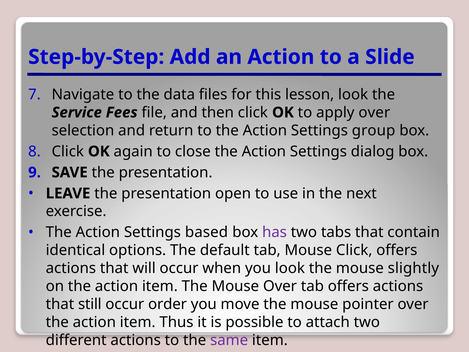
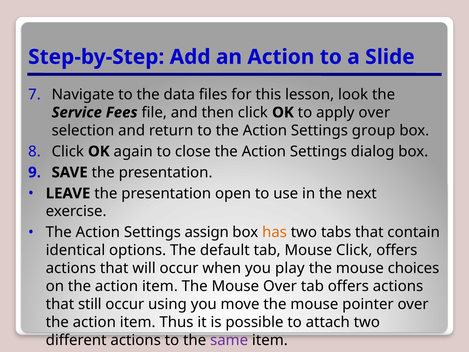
based: based -> assign (207, 232)
has colour: purple -> orange (275, 232)
you look: look -> play (290, 268)
slightly: slightly -> choices (413, 268)
order: order -> using (167, 304)
